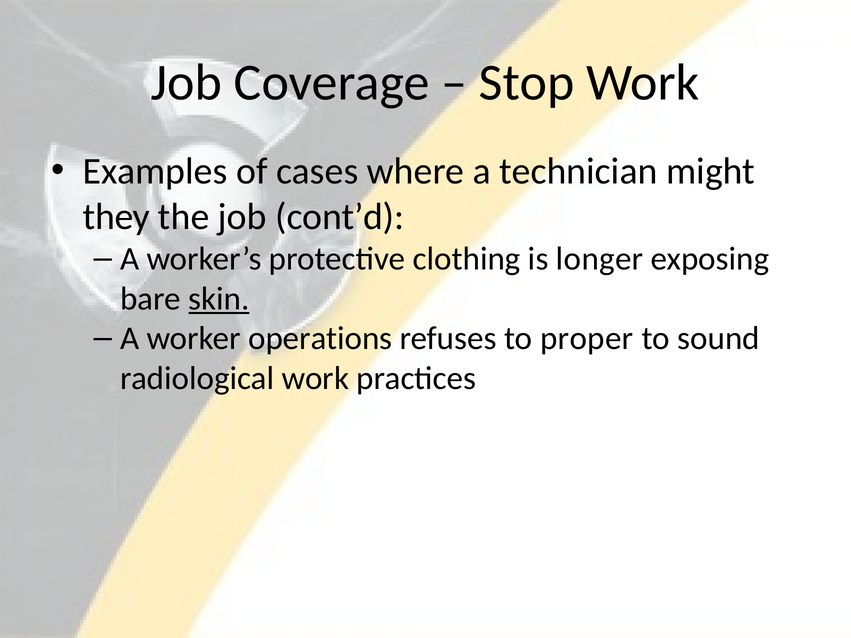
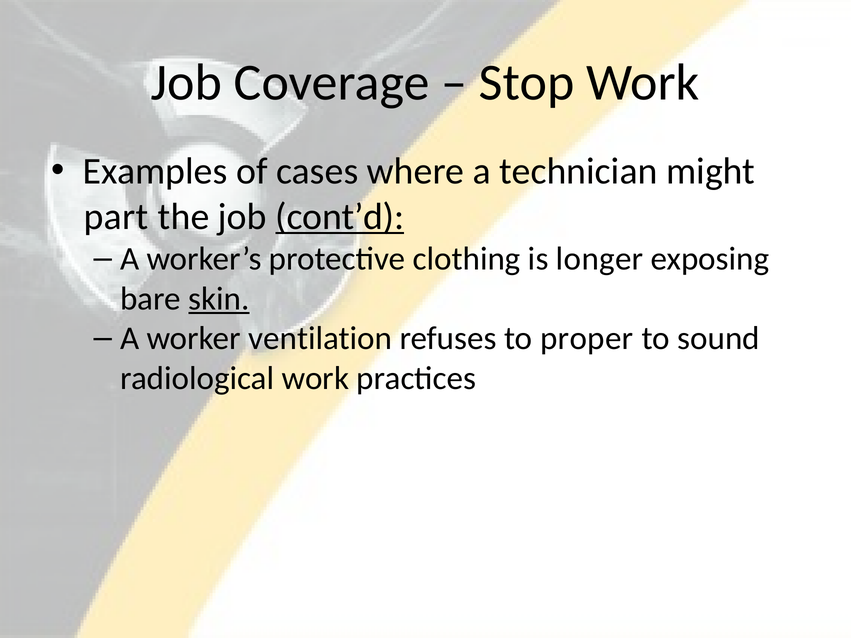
they: they -> part (116, 217)
cont’d underline: none -> present (340, 217)
operations: operations -> ventilation (320, 339)
